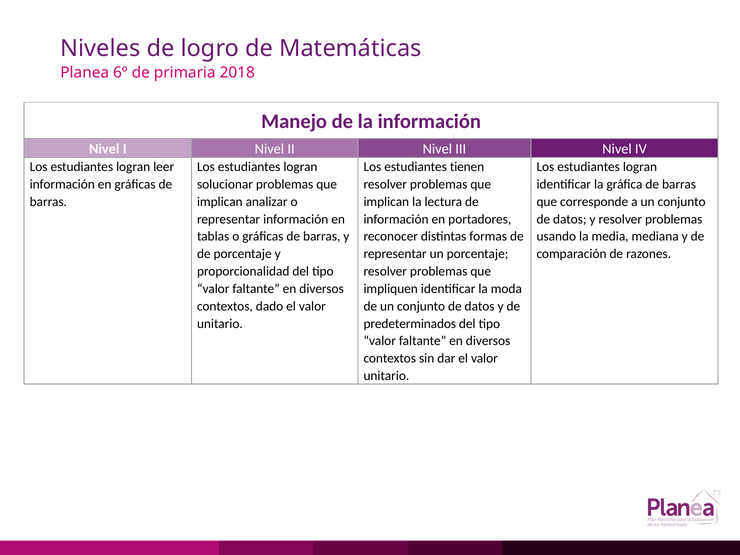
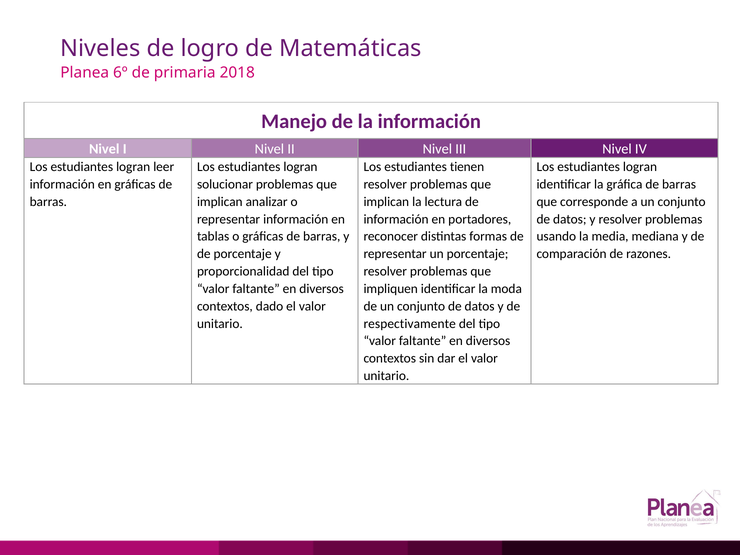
predeterminados: predeterminados -> respectivamente (410, 324)
